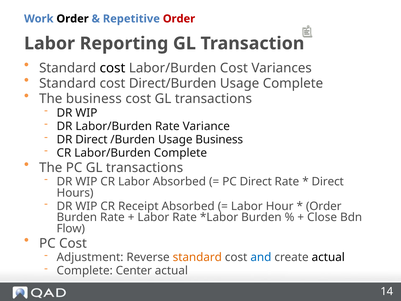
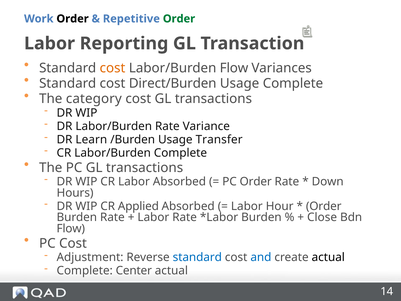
Order colour: red -> green (179, 19)
cost colour: black -> orange (113, 68)
Labor/Burden Cost: Cost -> Flow (234, 68)
The business: business -> category (94, 99)
DR Direct: Direct -> Learn (91, 139)
Usage Business: Business -> Transfer (219, 139)
PC Direct: Direct -> Order (256, 181)
Direct: Direct -> Down (328, 181)
Receipt: Receipt -> Applied (138, 206)
standard colour: orange -> blue (197, 257)
